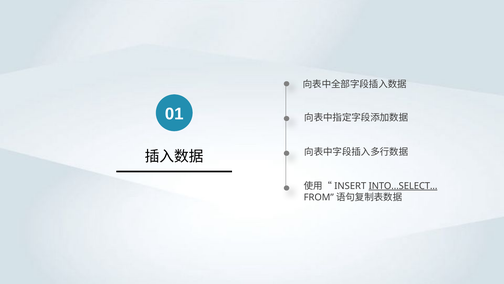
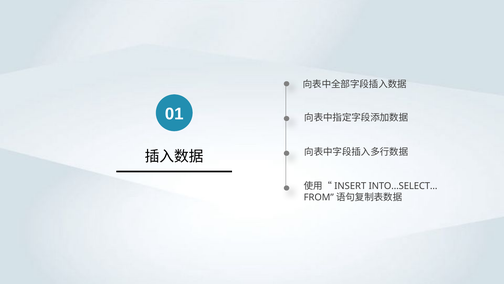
INTO…SELECT… underline: present -> none (403, 186)
